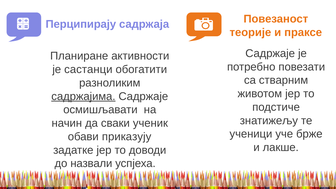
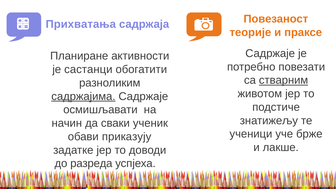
Перципирају: Перципирају -> Прихватања (81, 24)
стварним underline: none -> present (284, 80)
назвали: назвали -> разреда (91, 164)
